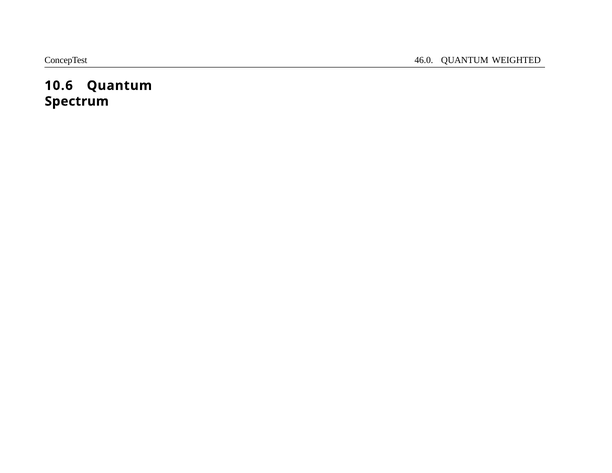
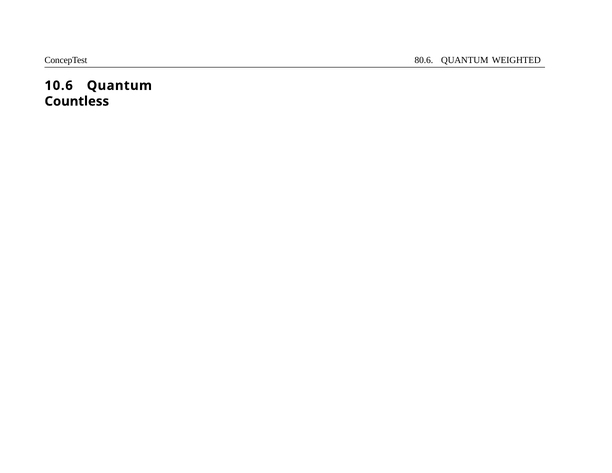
46.0: 46.0 -> 80.6 (424, 60)
Spectrum: Spectrum -> Countless (77, 101)
